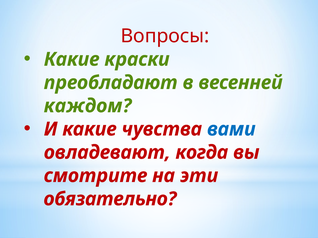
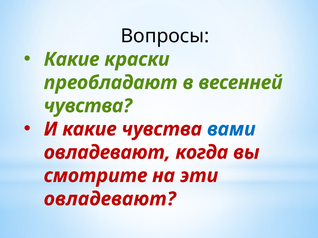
Вопросы colour: red -> black (165, 36)
каждом: каждом -> чувства (88, 106)
обязательно: обязательно -> овладевают (110, 199)
